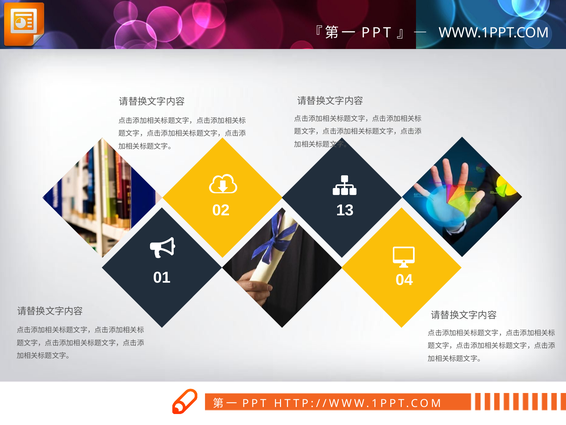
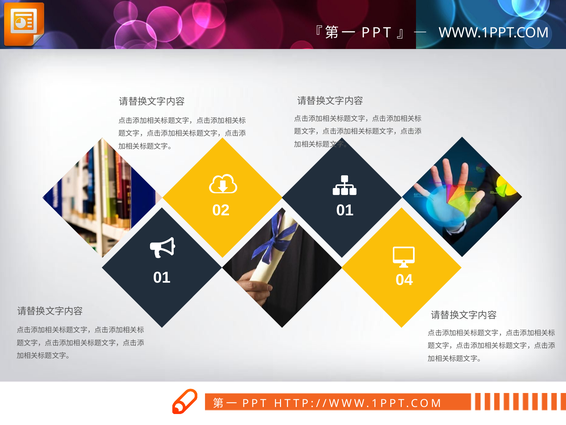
02 13: 13 -> 01 (345, 210)
